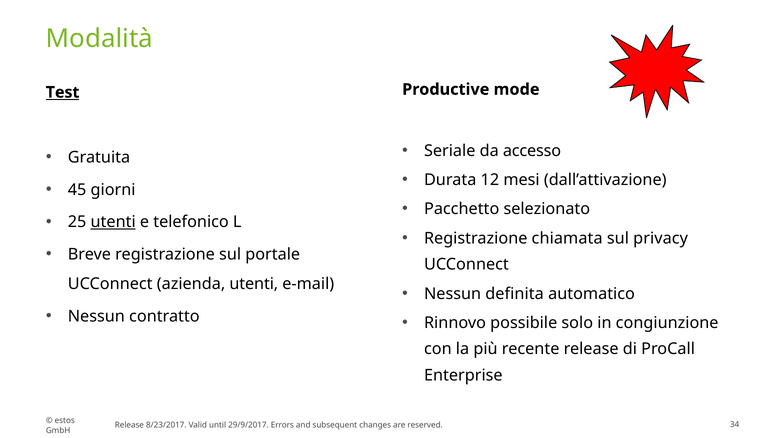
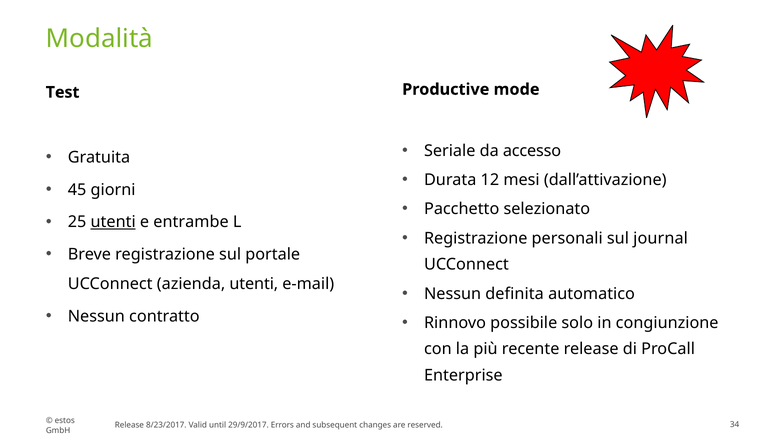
Test underline: present -> none (63, 92)
telefonico: telefonico -> entrambe (191, 222)
chiamata: chiamata -> personali (567, 238)
privacy: privacy -> journal (661, 238)
